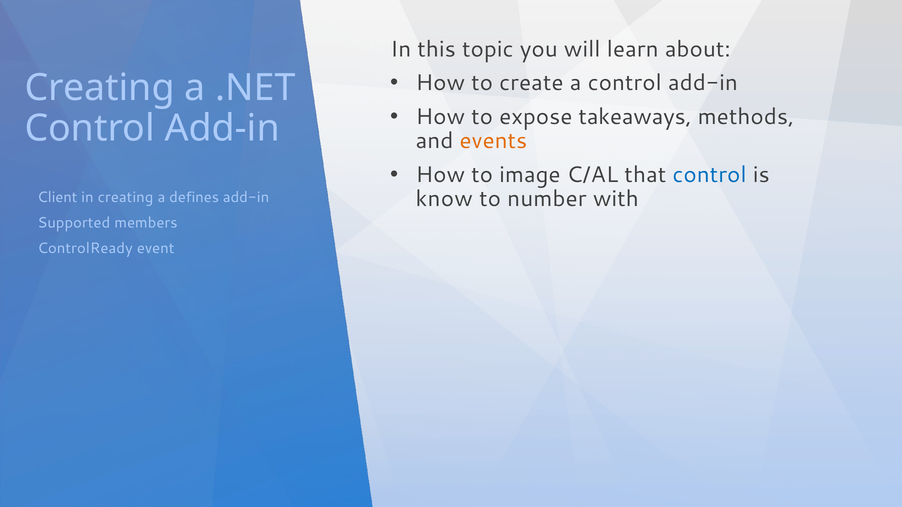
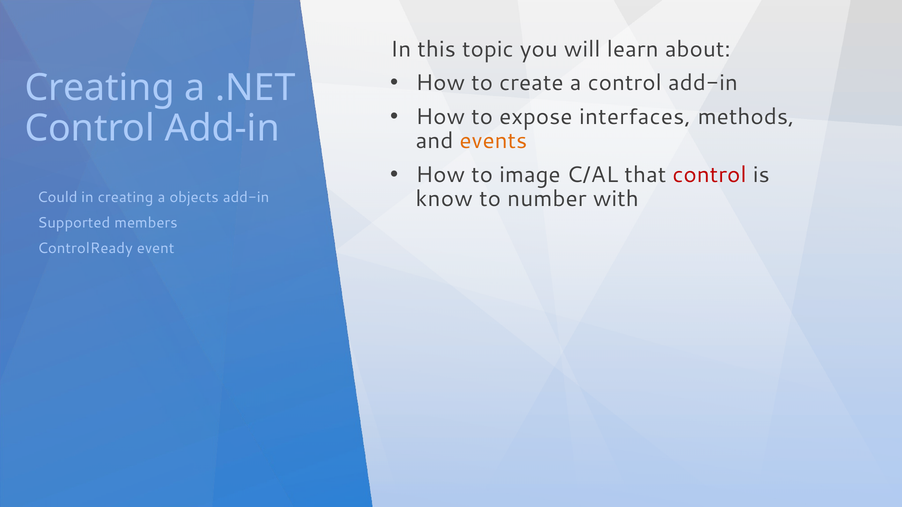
takeaways: takeaways -> interfaces (635, 117)
control colour: blue -> red (710, 175)
Client: Client -> Could (57, 197)
defines: defines -> objects (194, 197)
